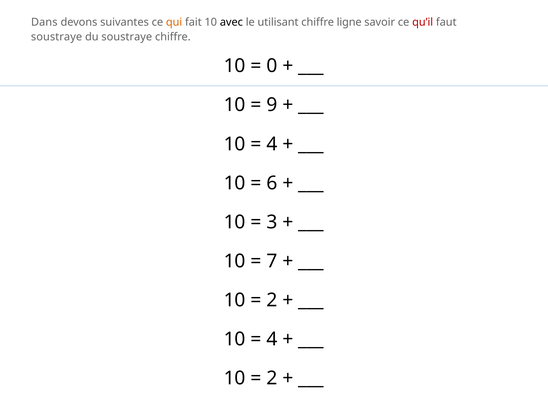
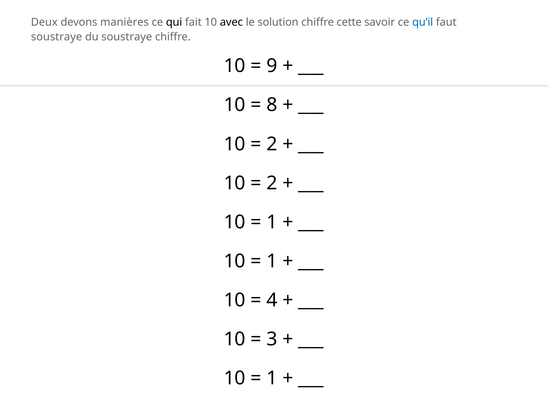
Dans: Dans -> Deux (44, 22)
suivantes: suivantes -> manières (124, 22)
qui colour: orange -> black (174, 22)
utilisant: utilisant -> solution (278, 22)
ligne: ligne -> cette (349, 22)
qu’il colour: red -> blue (423, 22)
0: 0 -> 9 (272, 66)
9: 9 -> 8 (272, 105)
4: 4 -> 2 (272, 144)
6: 6 -> 2 (272, 183)
3: 3 -> 1 (272, 222)
7: 7 -> 1 (272, 261)
2: 2 -> 4 (272, 300)
4: 4 -> 3 (272, 339)
2: 2 -> 1 (272, 378)
